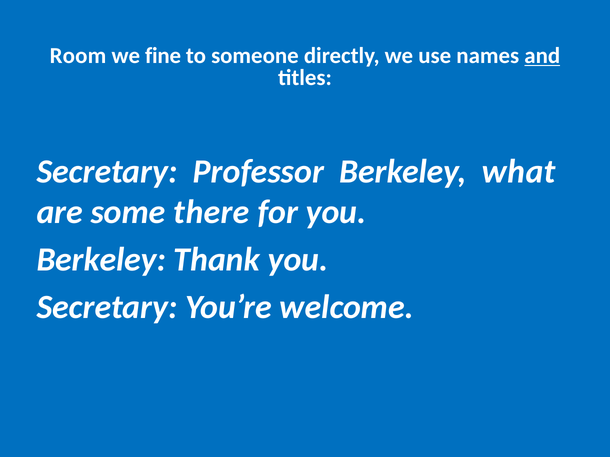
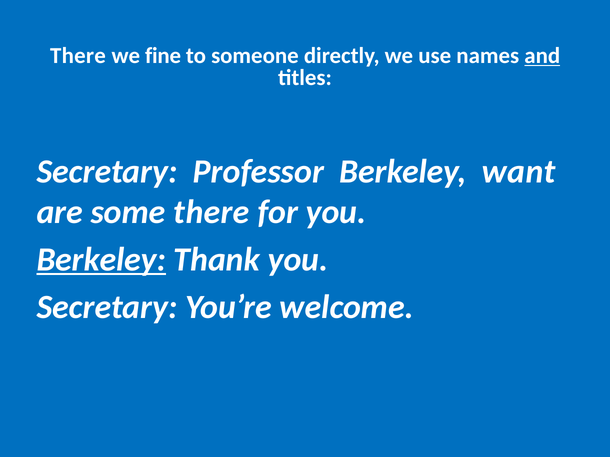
Room: Room -> There (78, 56)
what: what -> want (519, 172)
Berkeley underline: none -> present (101, 260)
